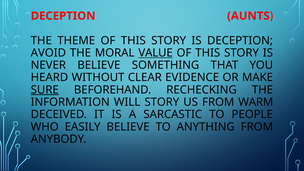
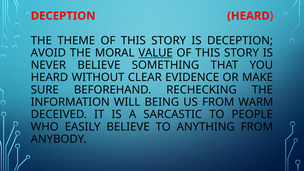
DECEPTION AUNTS: AUNTS -> HEARD (248, 16)
SURE underline: present -> none (45, 90)
WILL STORY: STORY -> BEING (162, 102)
